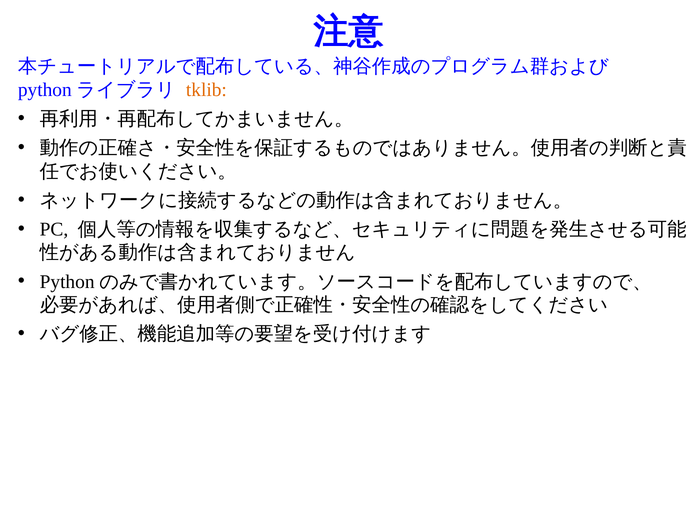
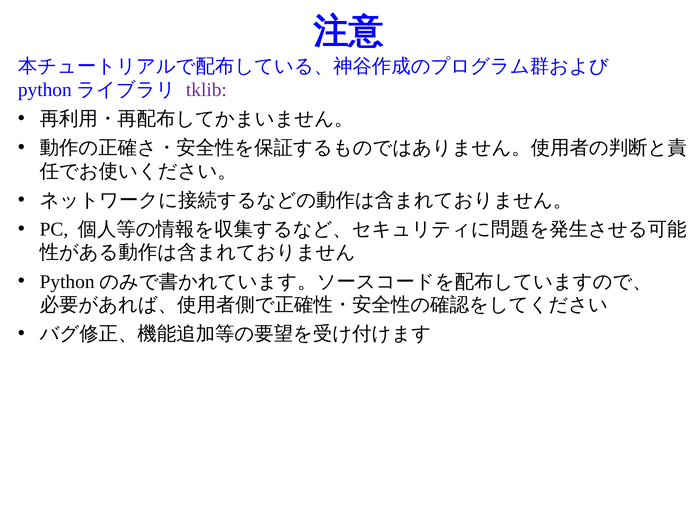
tklib colour: orange -> purple (206, 90)
